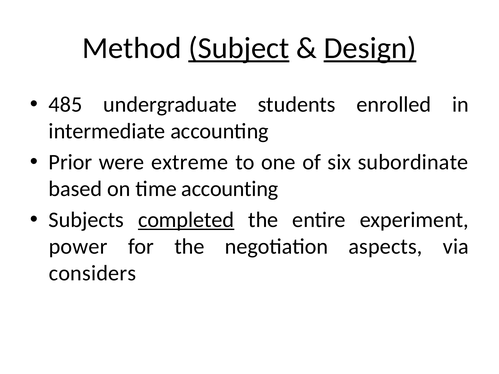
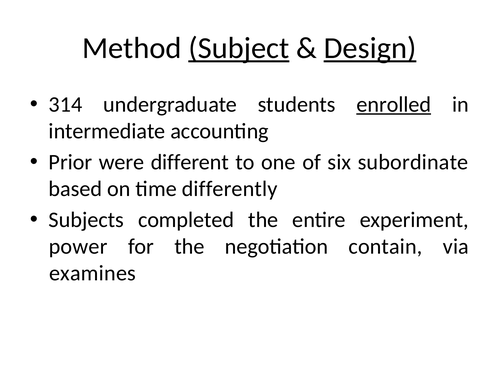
485: 485 -> 314 (65, 105)
enrolled underline: none -> present (394, 105)
extreme: extreme -> different (190, 162)
time accounting: accounting -> differently (230, 189)
completed underline: present -> none (186, 220)
aspects: aspects -> contain (386, 247)
considers: considers -> examines (92, 273)
